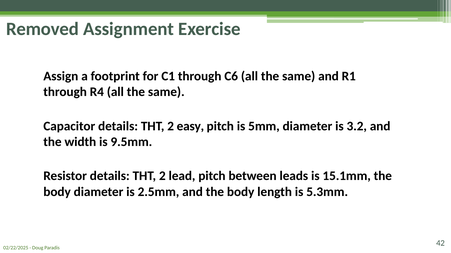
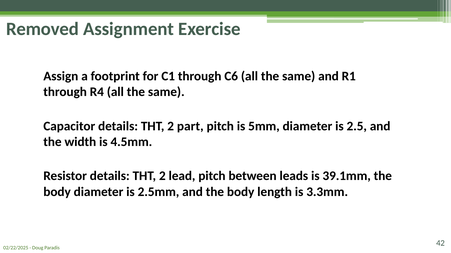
easy: easy -> part (190, 126)
3.2: 3.2 -> 2.5 (357, 126)
9.5mm: 9.5mm -> 4.5mm (131, 142)
15.1mm: 15.1mm -> 39.1mm (347, 176)
5.3mm: 5.3mm -> 3.3mm (327, 192)
